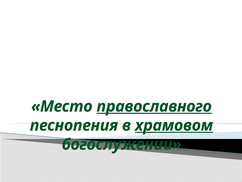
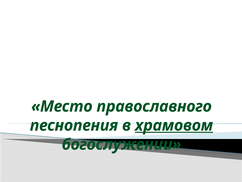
православного underline: present -> none (154, 106)
